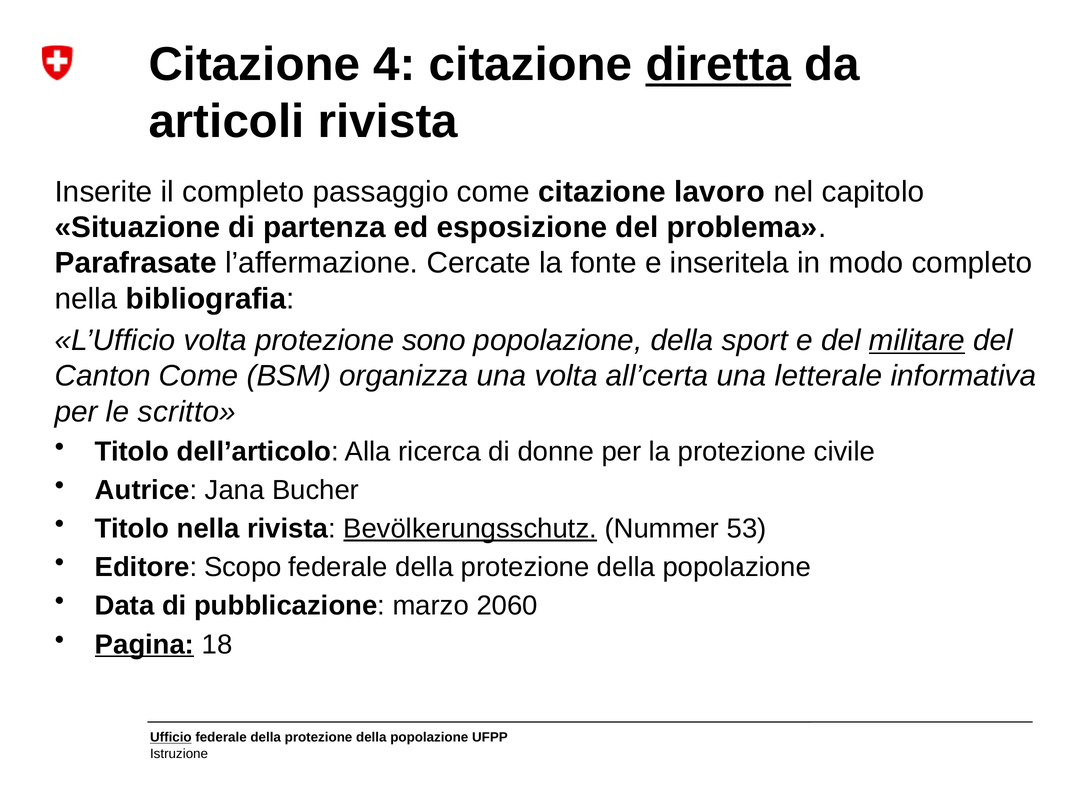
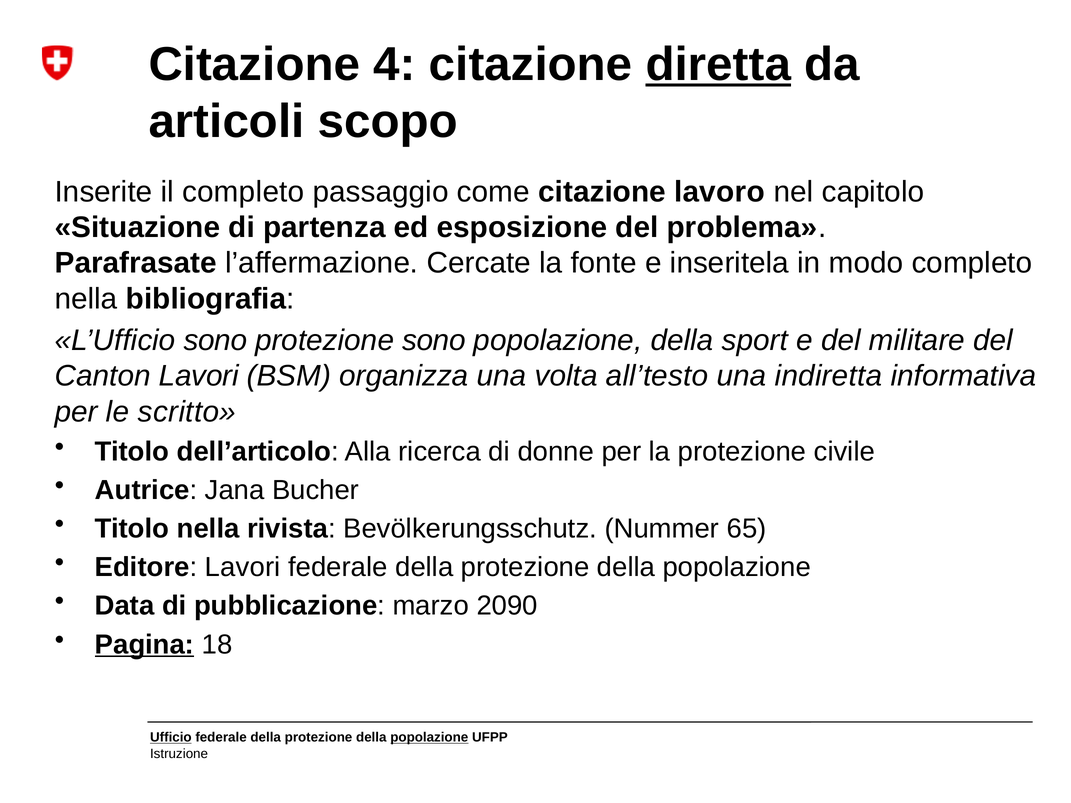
articoli rivista: rivista -> scopo (388, 122)
L’Ufficio volta: volta -> sono (215, 341)
militare underline: present -> none (917, 341)
Canton Come: Come -> Lavori (199, 376)
all’certa: all’certa -> all’testo (657, 376)
letterale: letterale -> indiretta (828, 376)
Bevölkerungsschutz underline: present -> none (470, 529)
53: 53 -> 65 (747, 529)
Editore Scopo: Scopo -> Lavori (243, 567)
2060: 2060 -> 2090 (507, 606)
popolazione underline: none -> present (429, 738)
